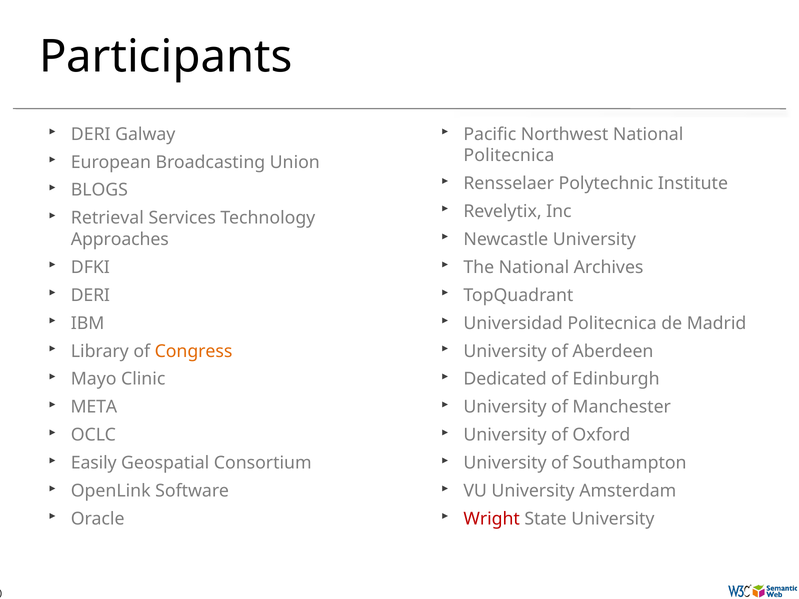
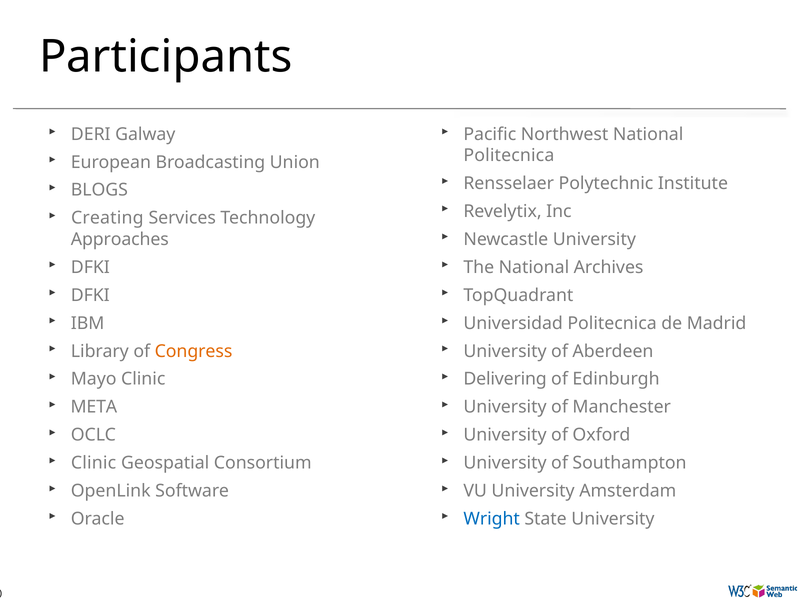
Retrieval: Retrieval -> Creating (107, 218)
DERI: DERI -> DFKI (90, 295)
Dedicated: Dedicated -> Delivering (505, 379)
Easily: Easily -> Clinic (94, 463)
Wright colour: red -> blue (492, 519)
